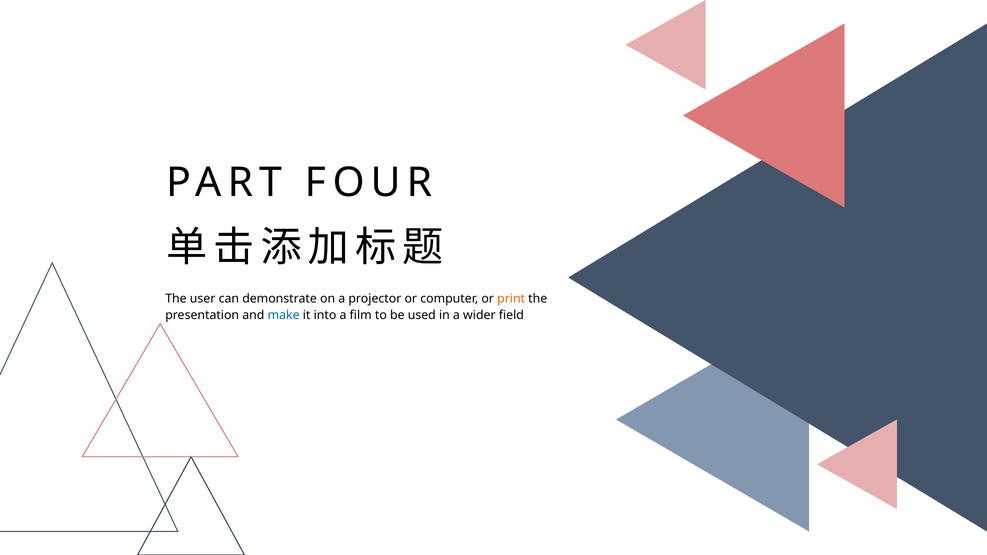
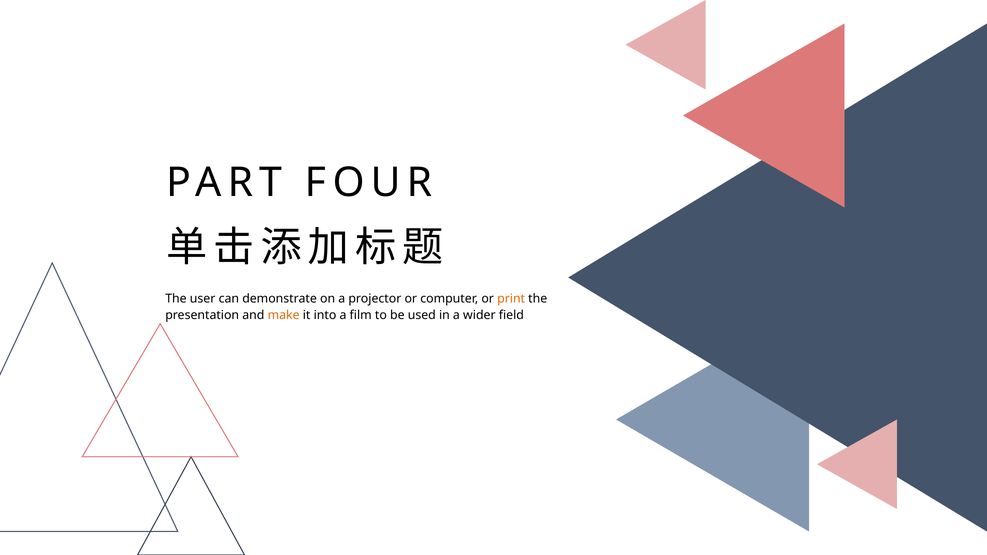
make colour: blue -> orange (284, 316)
